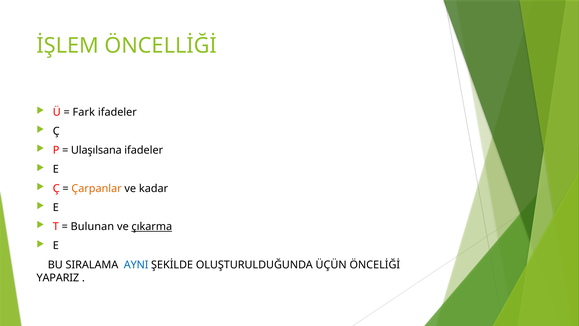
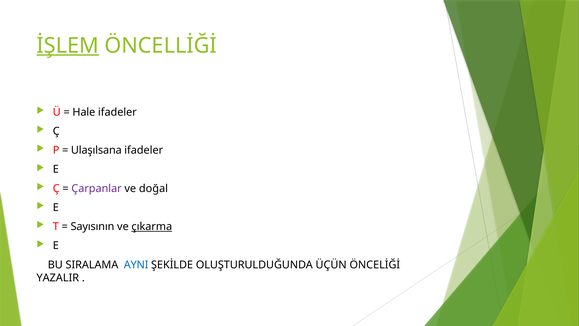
İŞLEM underline: none -> present (68, 46)
Fark: Fark -> Hale (84, 112)
Çarpanlar colour: orange -> purple (97, 188)
kadar: kadar -> doğal (154, 188)
Bulunan: Bulunan -> Sayısının (92, 226)
YAPARIZ: YAPARIZ -> YAZALIR (58, 278)
